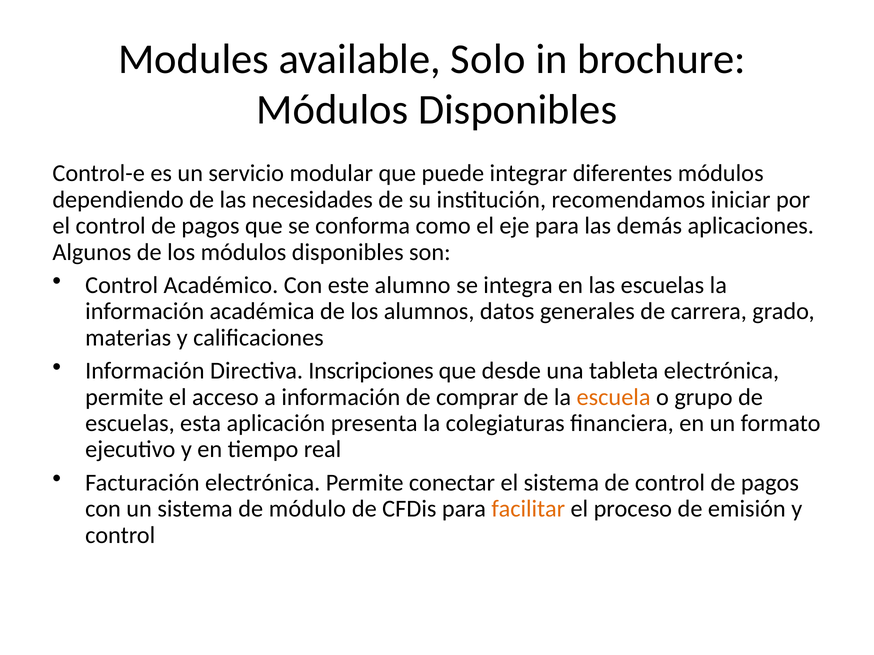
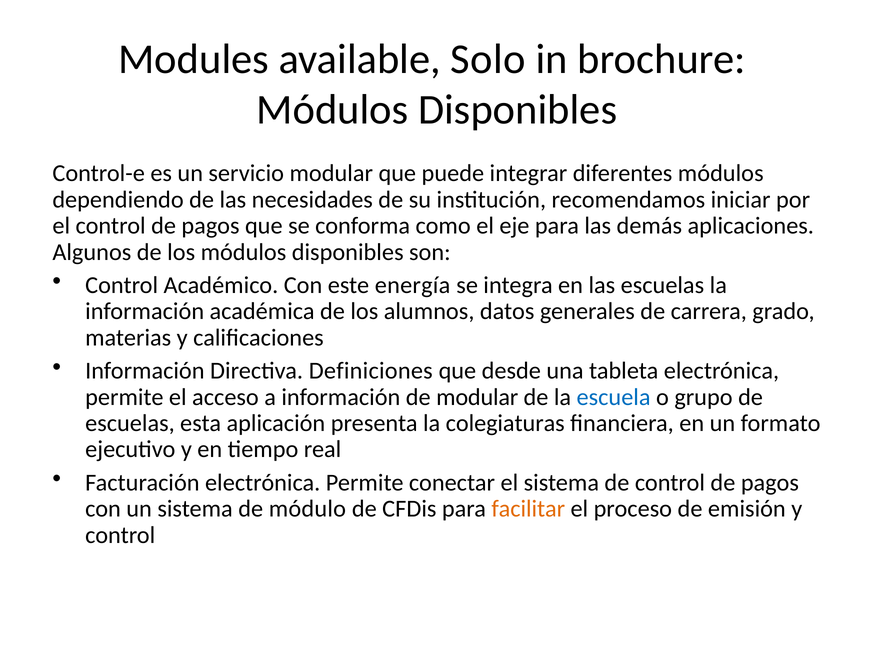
alumno: alumno -> energía (413, 285)
Inscripciones: Inscripciones -> Definiciones (371, 371)
de comprar: comprar -> modular (477, 397)
escuela colour: orange -> blue (614, 397)
